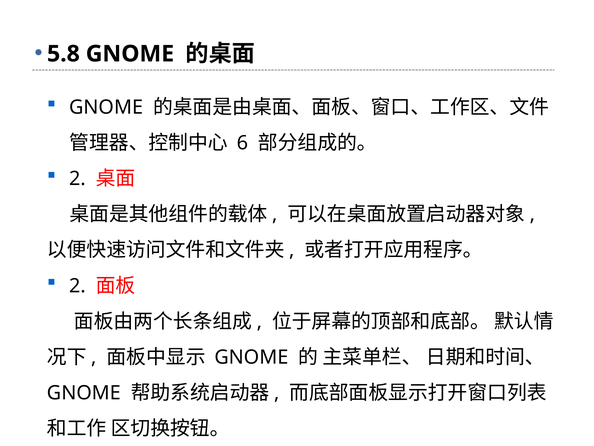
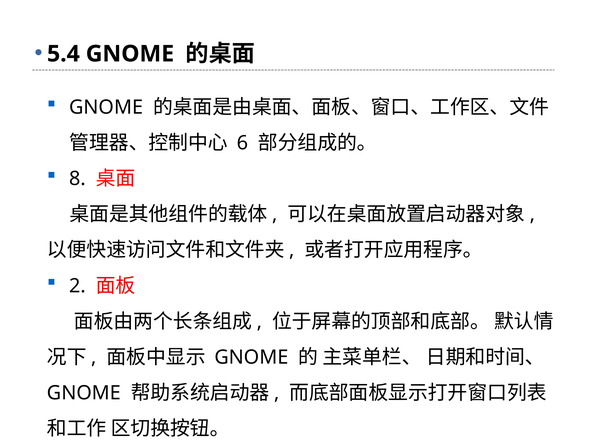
5.8: 5.8 -> 5.4 (63, 54)
2: 2 -> 8 (78, 179)
